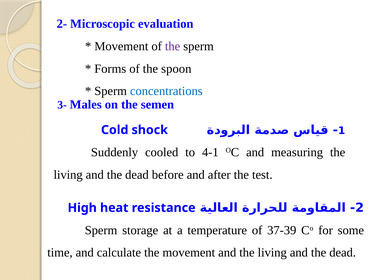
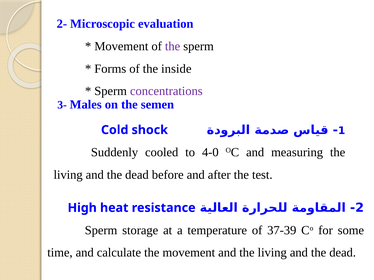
spoon: spoon -> inside (176, 69)
concentrations colour: blue -> purple (166, 91)
4-1: 4-1 -> 4-0 (210, 153)
